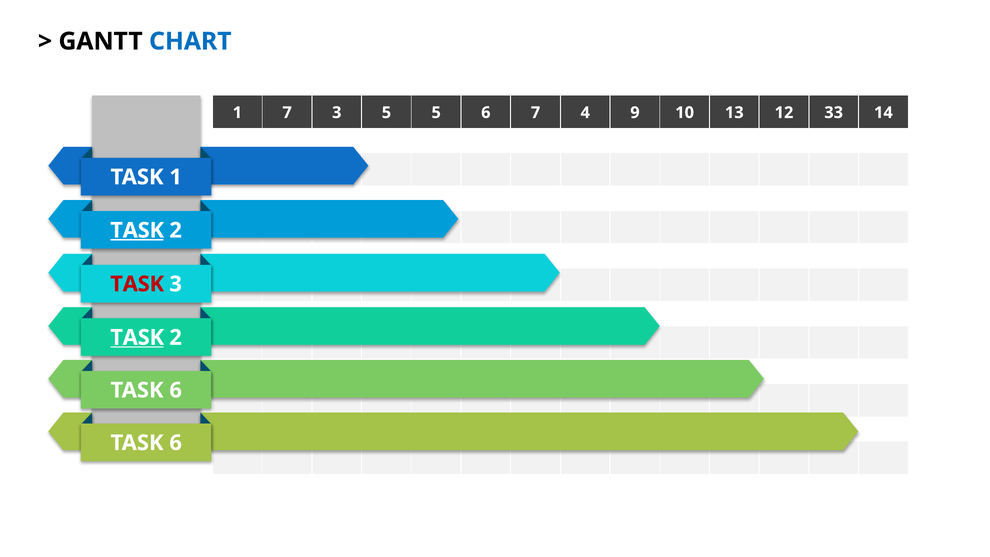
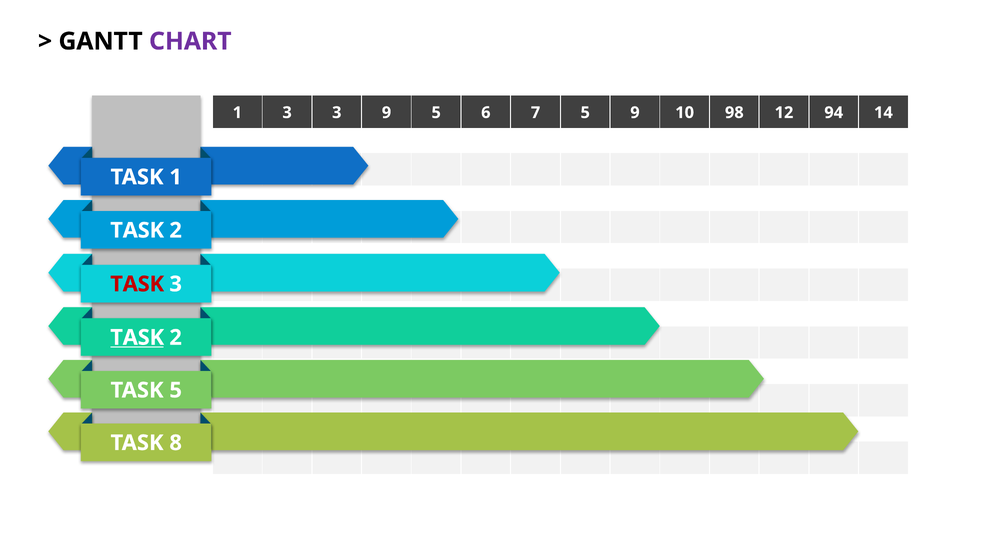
CHART colour: blue -> purple (190, 41)
1 7: 7 -> 3 (287, 113)
3 5: 5 -> 9 (386, 113)
7 4: 4 -> 5 (585, 113)
13: 13 -> 98 (734, 113)
33: 33 -> 94 (834, 113)
TASK underline: present -> none (137, 230)
6: 6 -> 5 (176, 390)
6: 6 -> 8 (176, 443)
